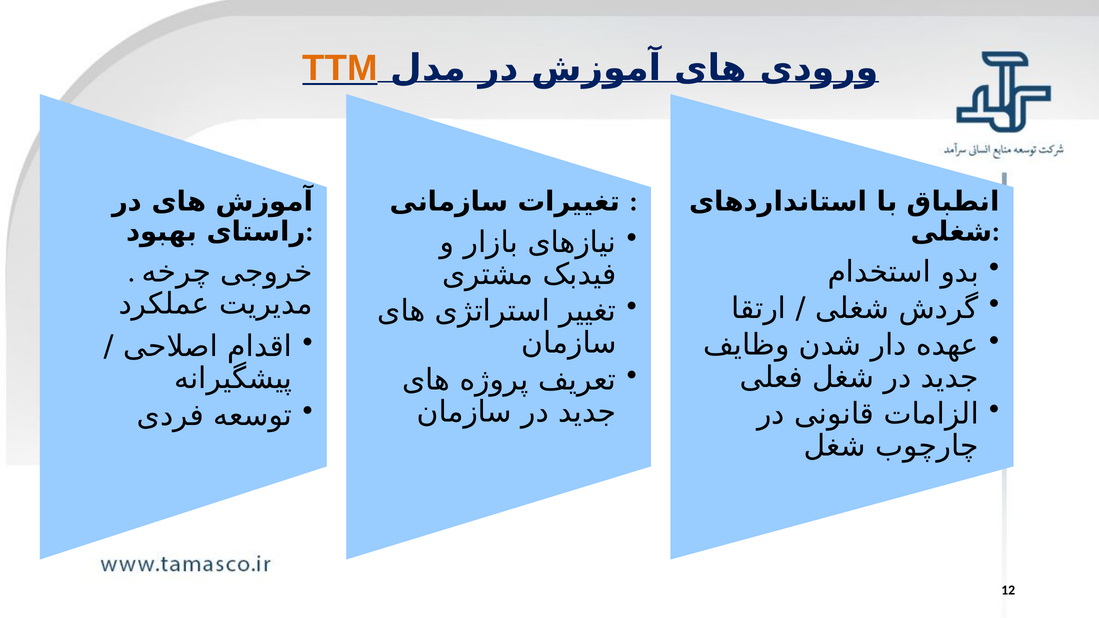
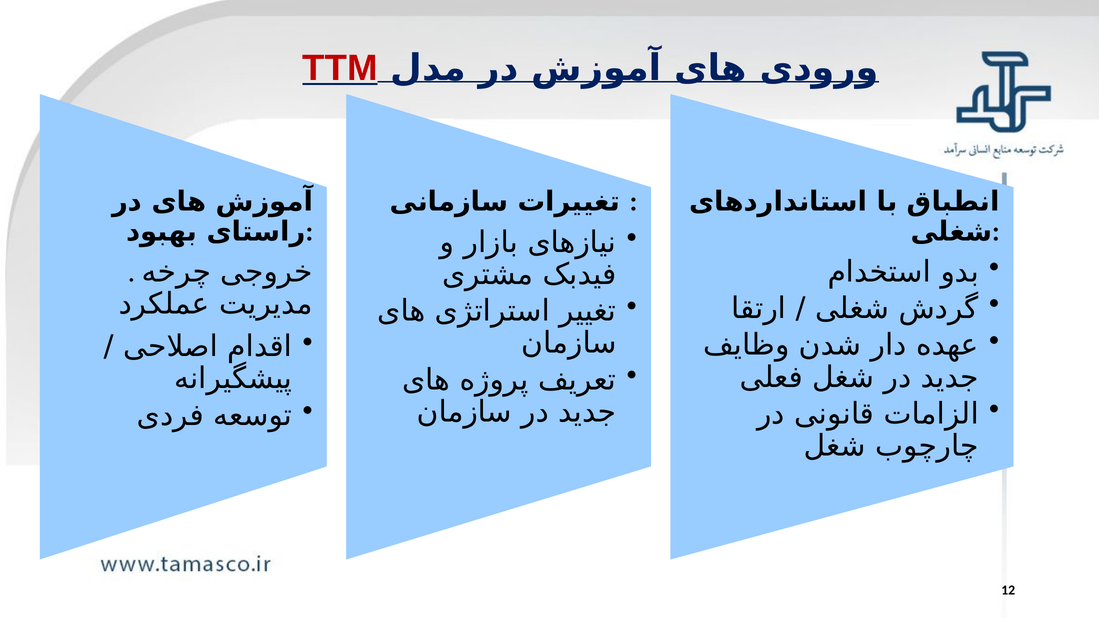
TTM colour: orange -> red (340, 68)
